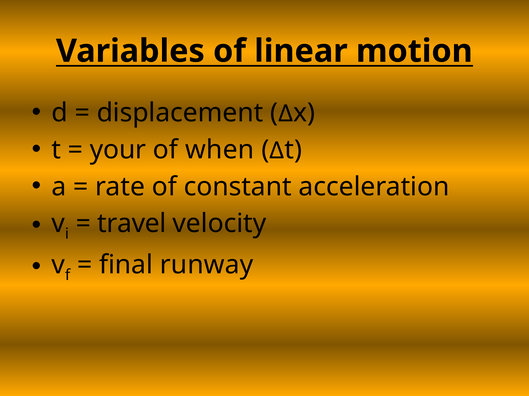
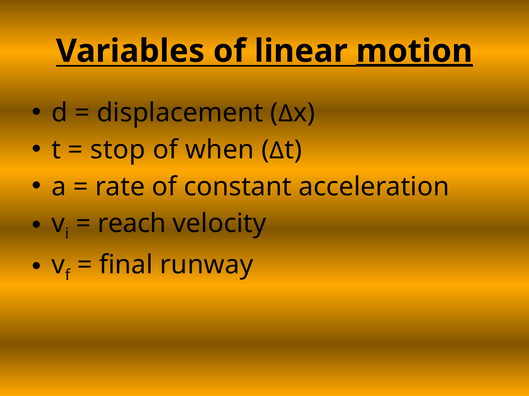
motion underline: none -> present (414, 51)
your: your -> stop (118, 150)
travel: travel -> reach (132, 224)
